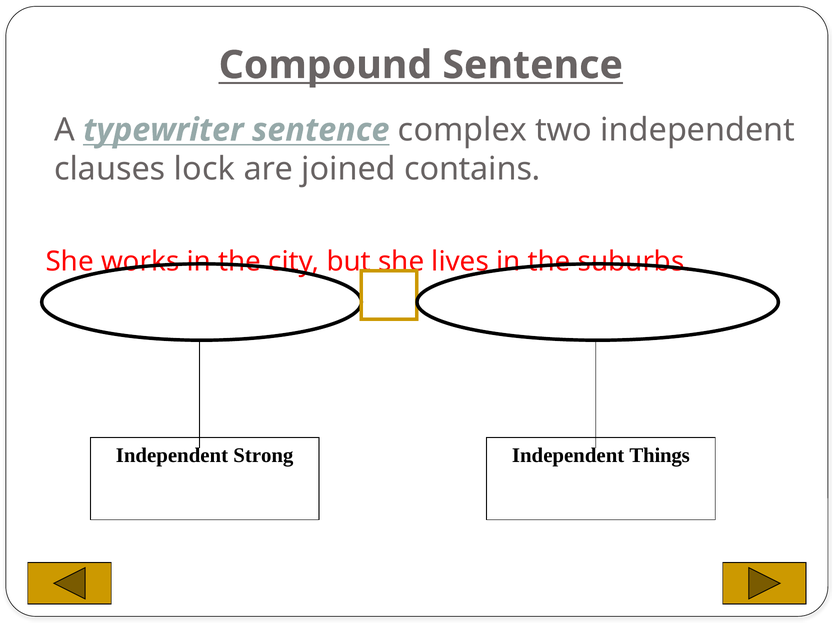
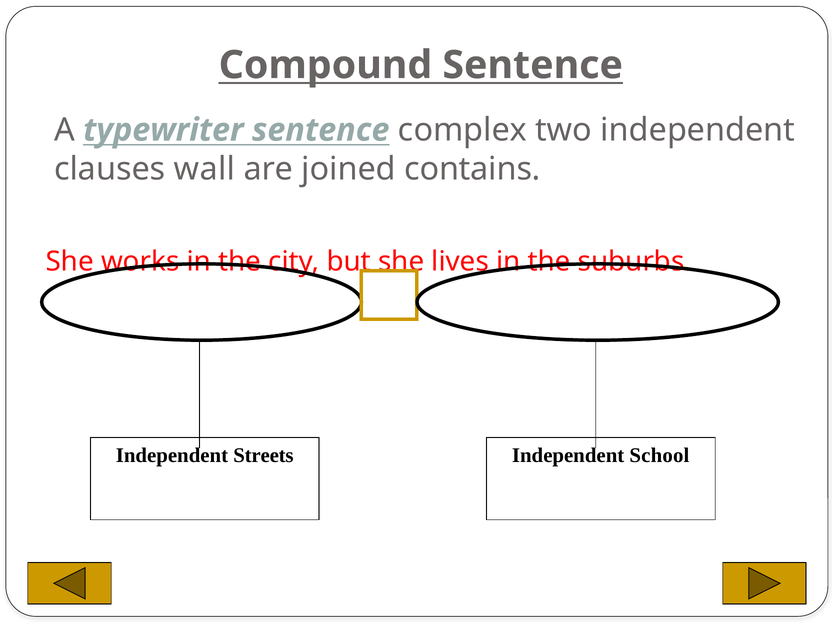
lock: lock -> wall (204, 169)
Strong: Strong -> Streets (263, 456)
Things: Things -> School (659, 456)
